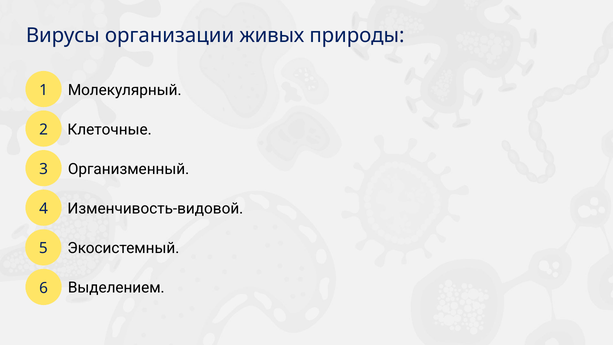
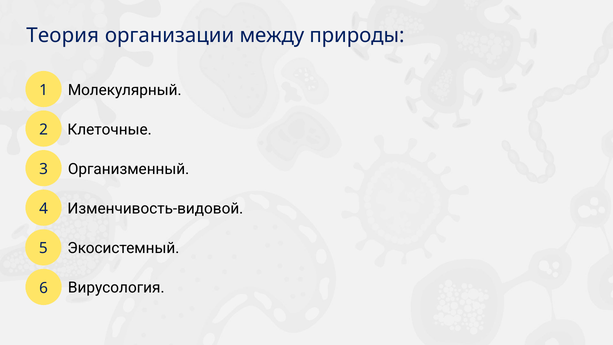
Вирусы: Вирусы -> Теория (63, 35)
живых: живых -> между (272, 35)
Выделением: Выделением -> Вирусология (116, 288)
